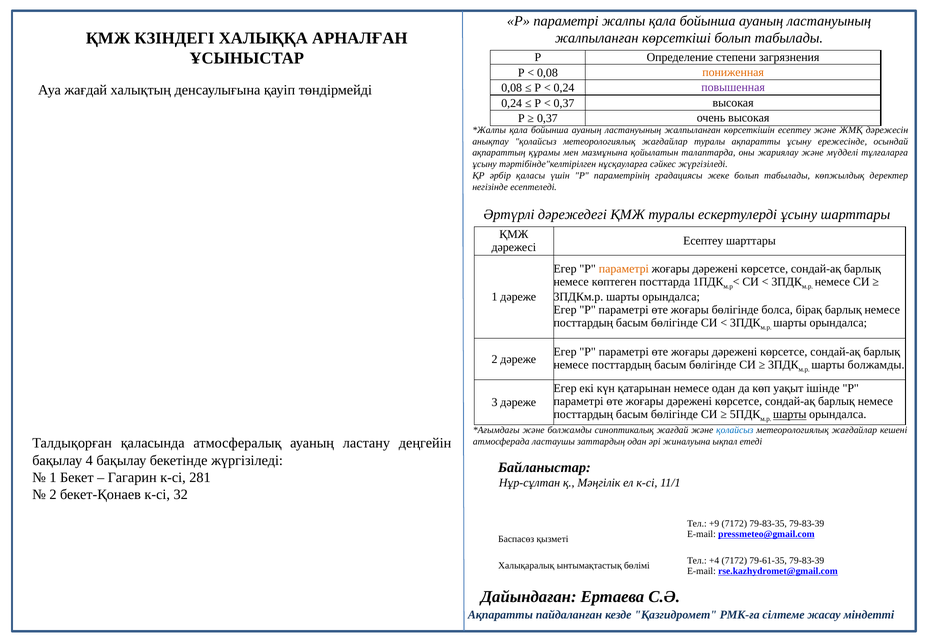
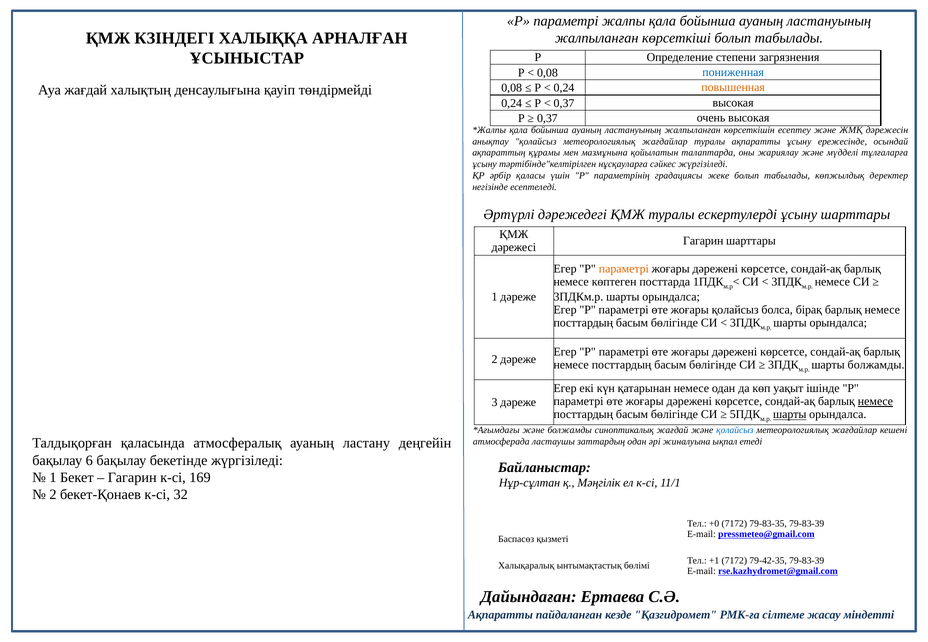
пониженная colour: orange -> blue (733, 72)
повышенная colour: purple -> orange (733, 87)
Есептеу: Есептеу -> Гагарин (703, 241)
жоғары бөлігінде: бөлігінде -> қолайсыз (735, 310)
немесе underline: none -> present (875, 402)
4: 4 -> 6 (89, 461)
281: 281 -> 169 (200, 478)
+9: +9 -> +0 (714, 524)
+4: +4 -> +1 (714, 561)
79-61-35: 79-61-35 -> 79-42-35 (768, 561)
